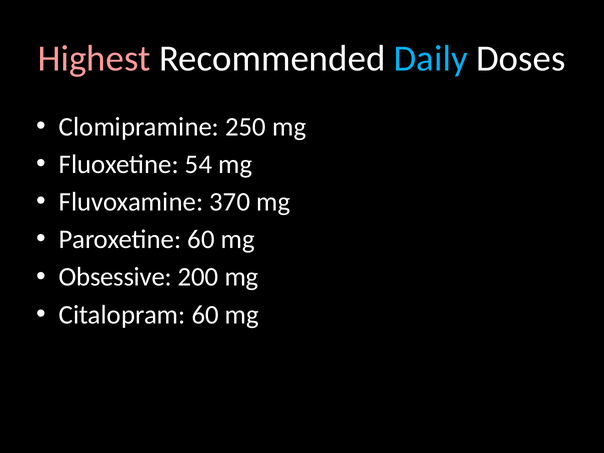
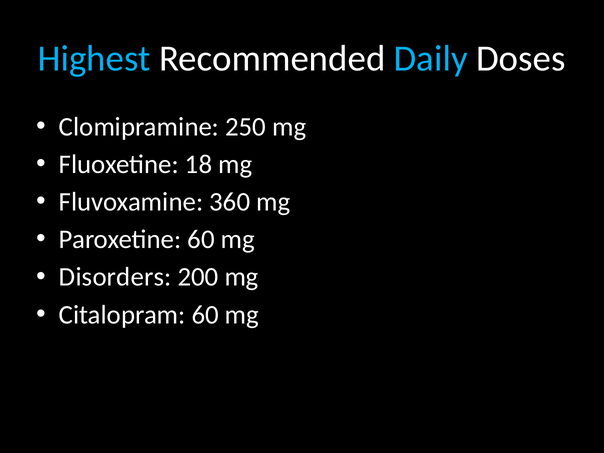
Highest colour: pink -> light blue (94, 58)
54: 54 -> 18 (199, 164)
370: 370 -> 360 (230, 202)
Obsessive: Obsessive -> Disorders (115, 277)
